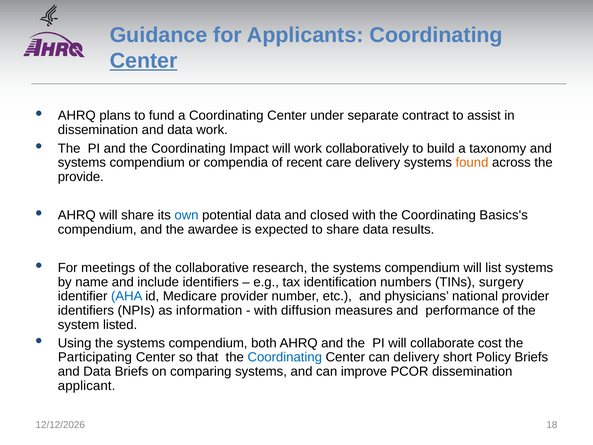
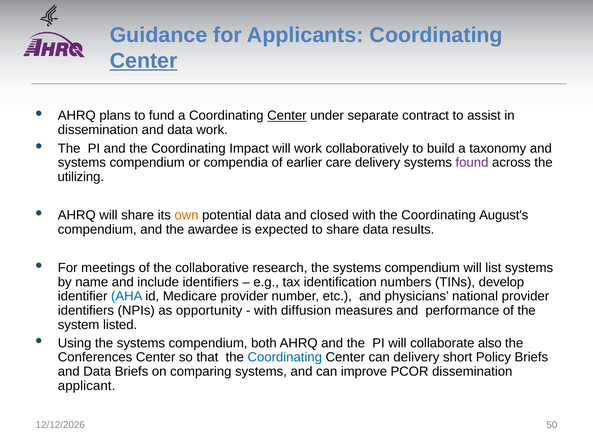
Center underline: none -> present (287, 116)
recent: recent -> earlier (304, 163)
found colour: orange -> purple (472, 163)
provide: provide -> utilizing (81, 177)
own colour: blue -> orange (186, 215)
Basics's: Basics's -> August's (504, 215)
surgery: surgery -> develop (501, 282)
information: information -> opportunity (209, 310)
cost: cost -> also (490, 343)
Participating: Participating -> Conferences (95, 357)
18: 18 -> 50 (552, 425)
